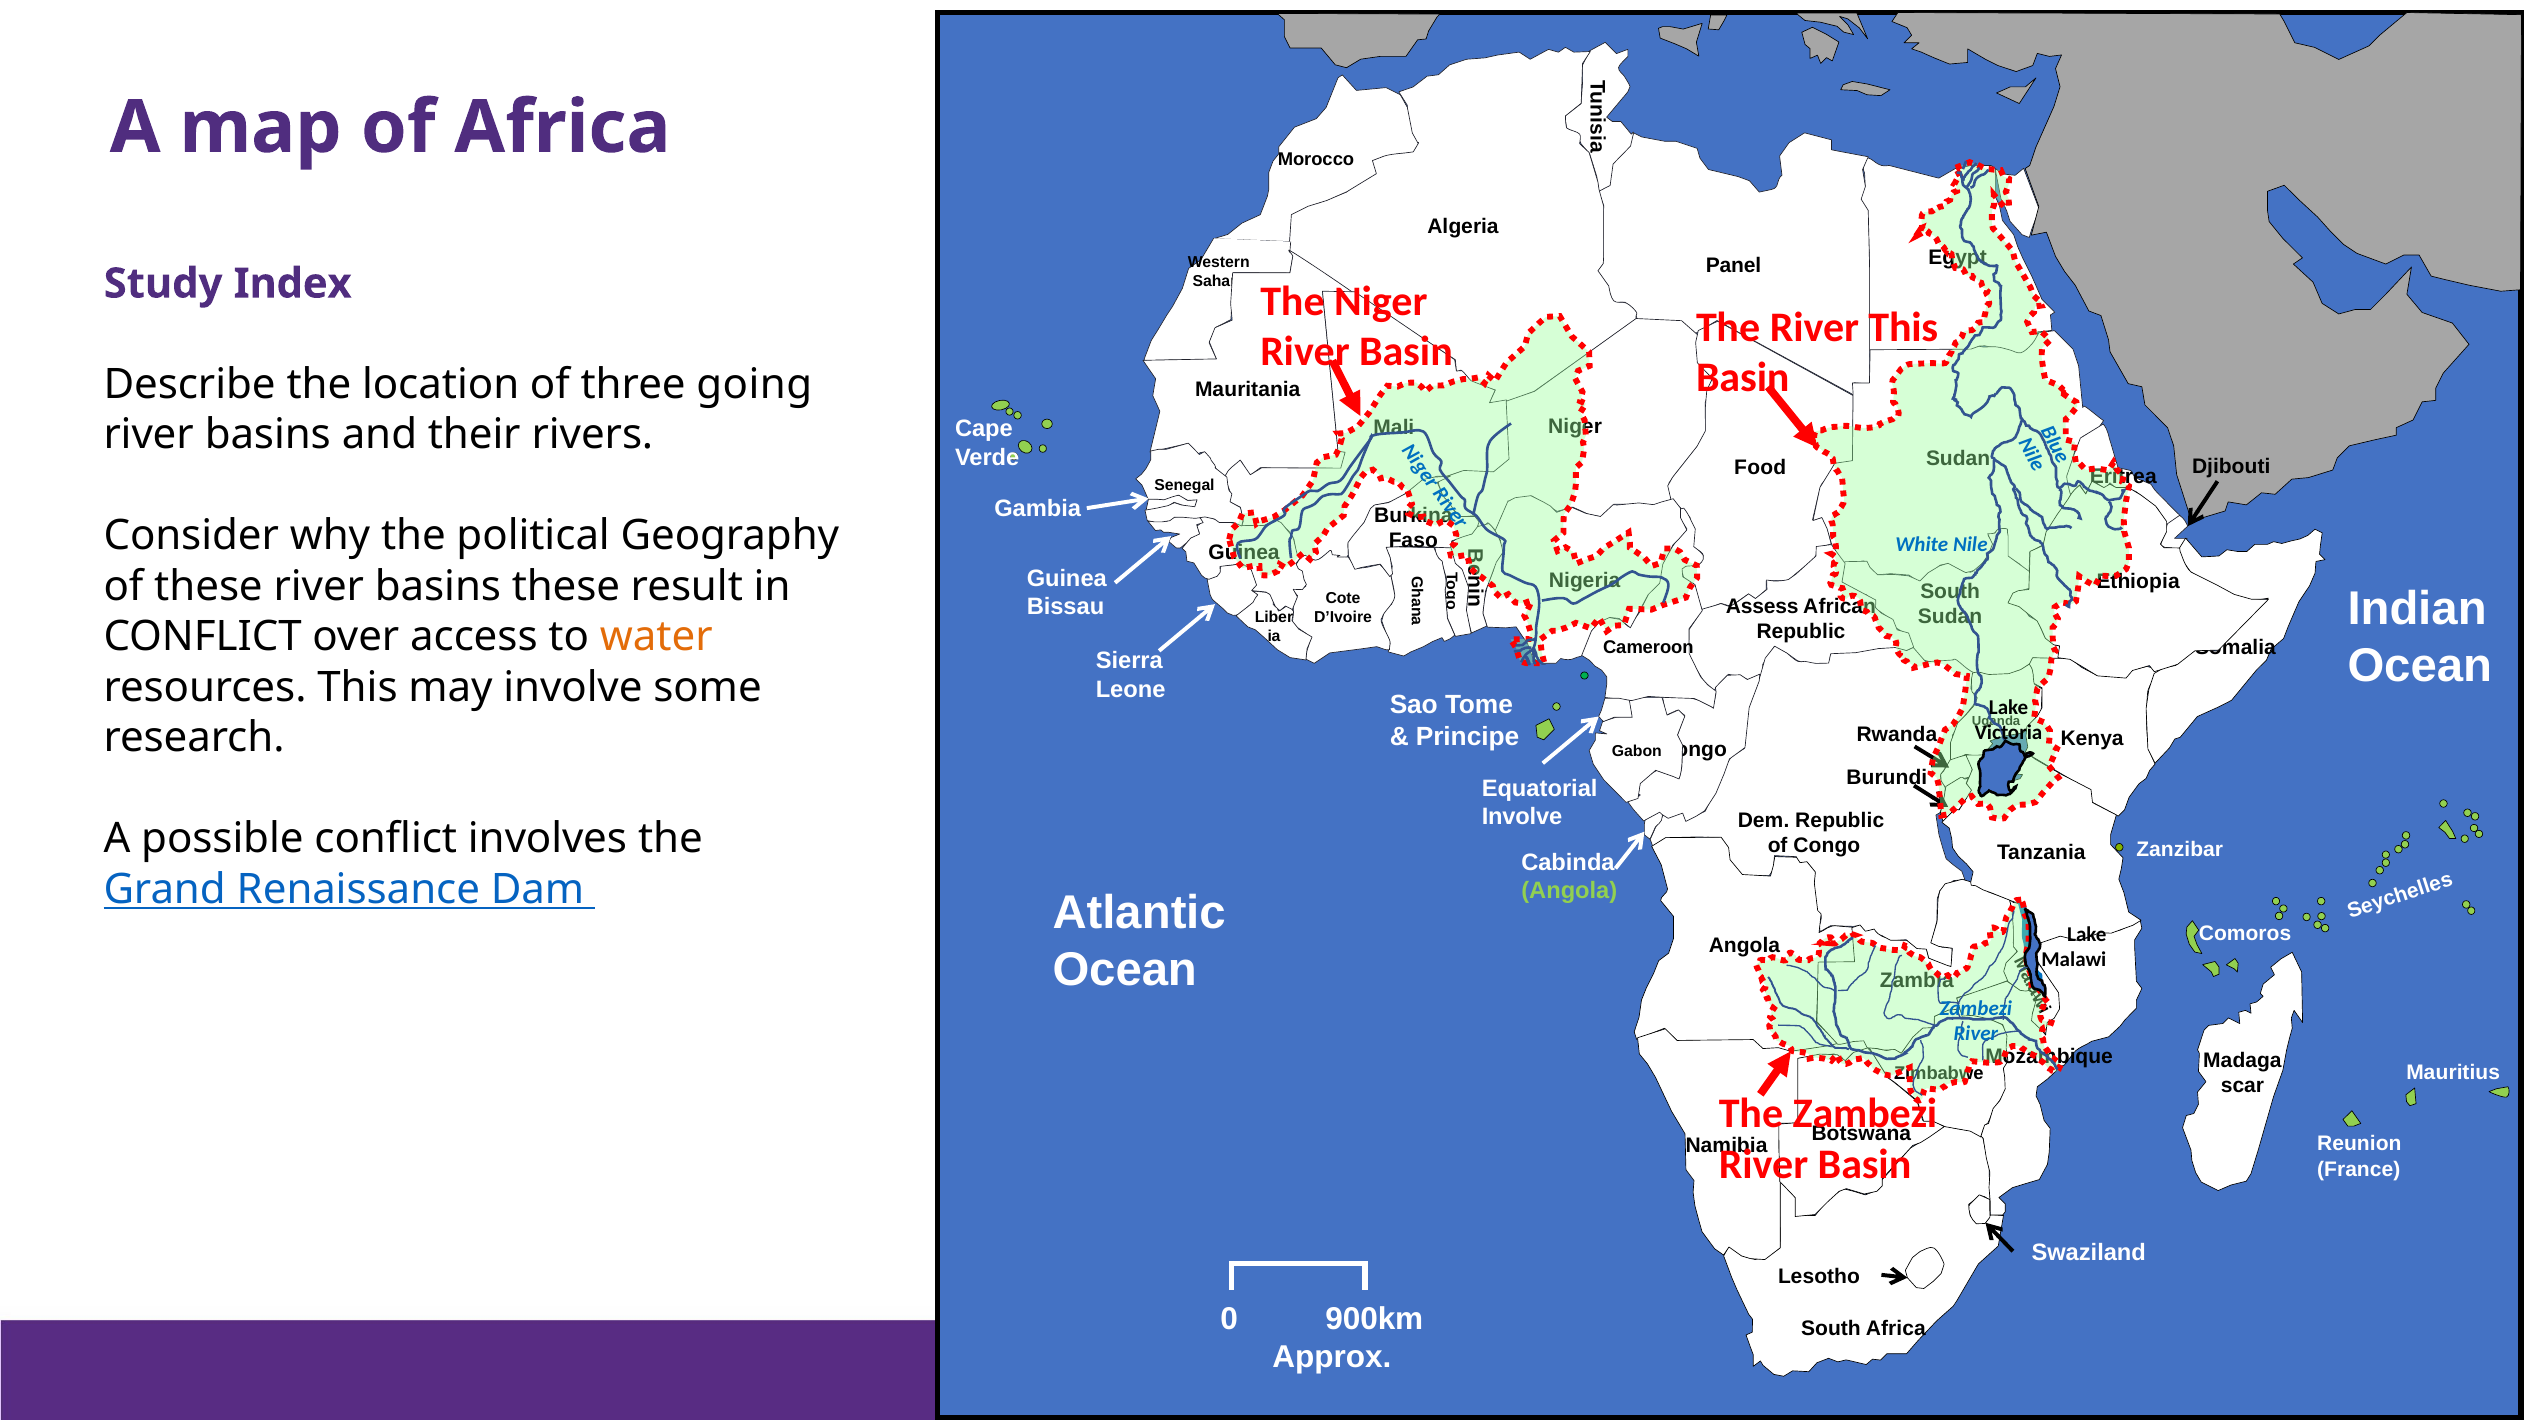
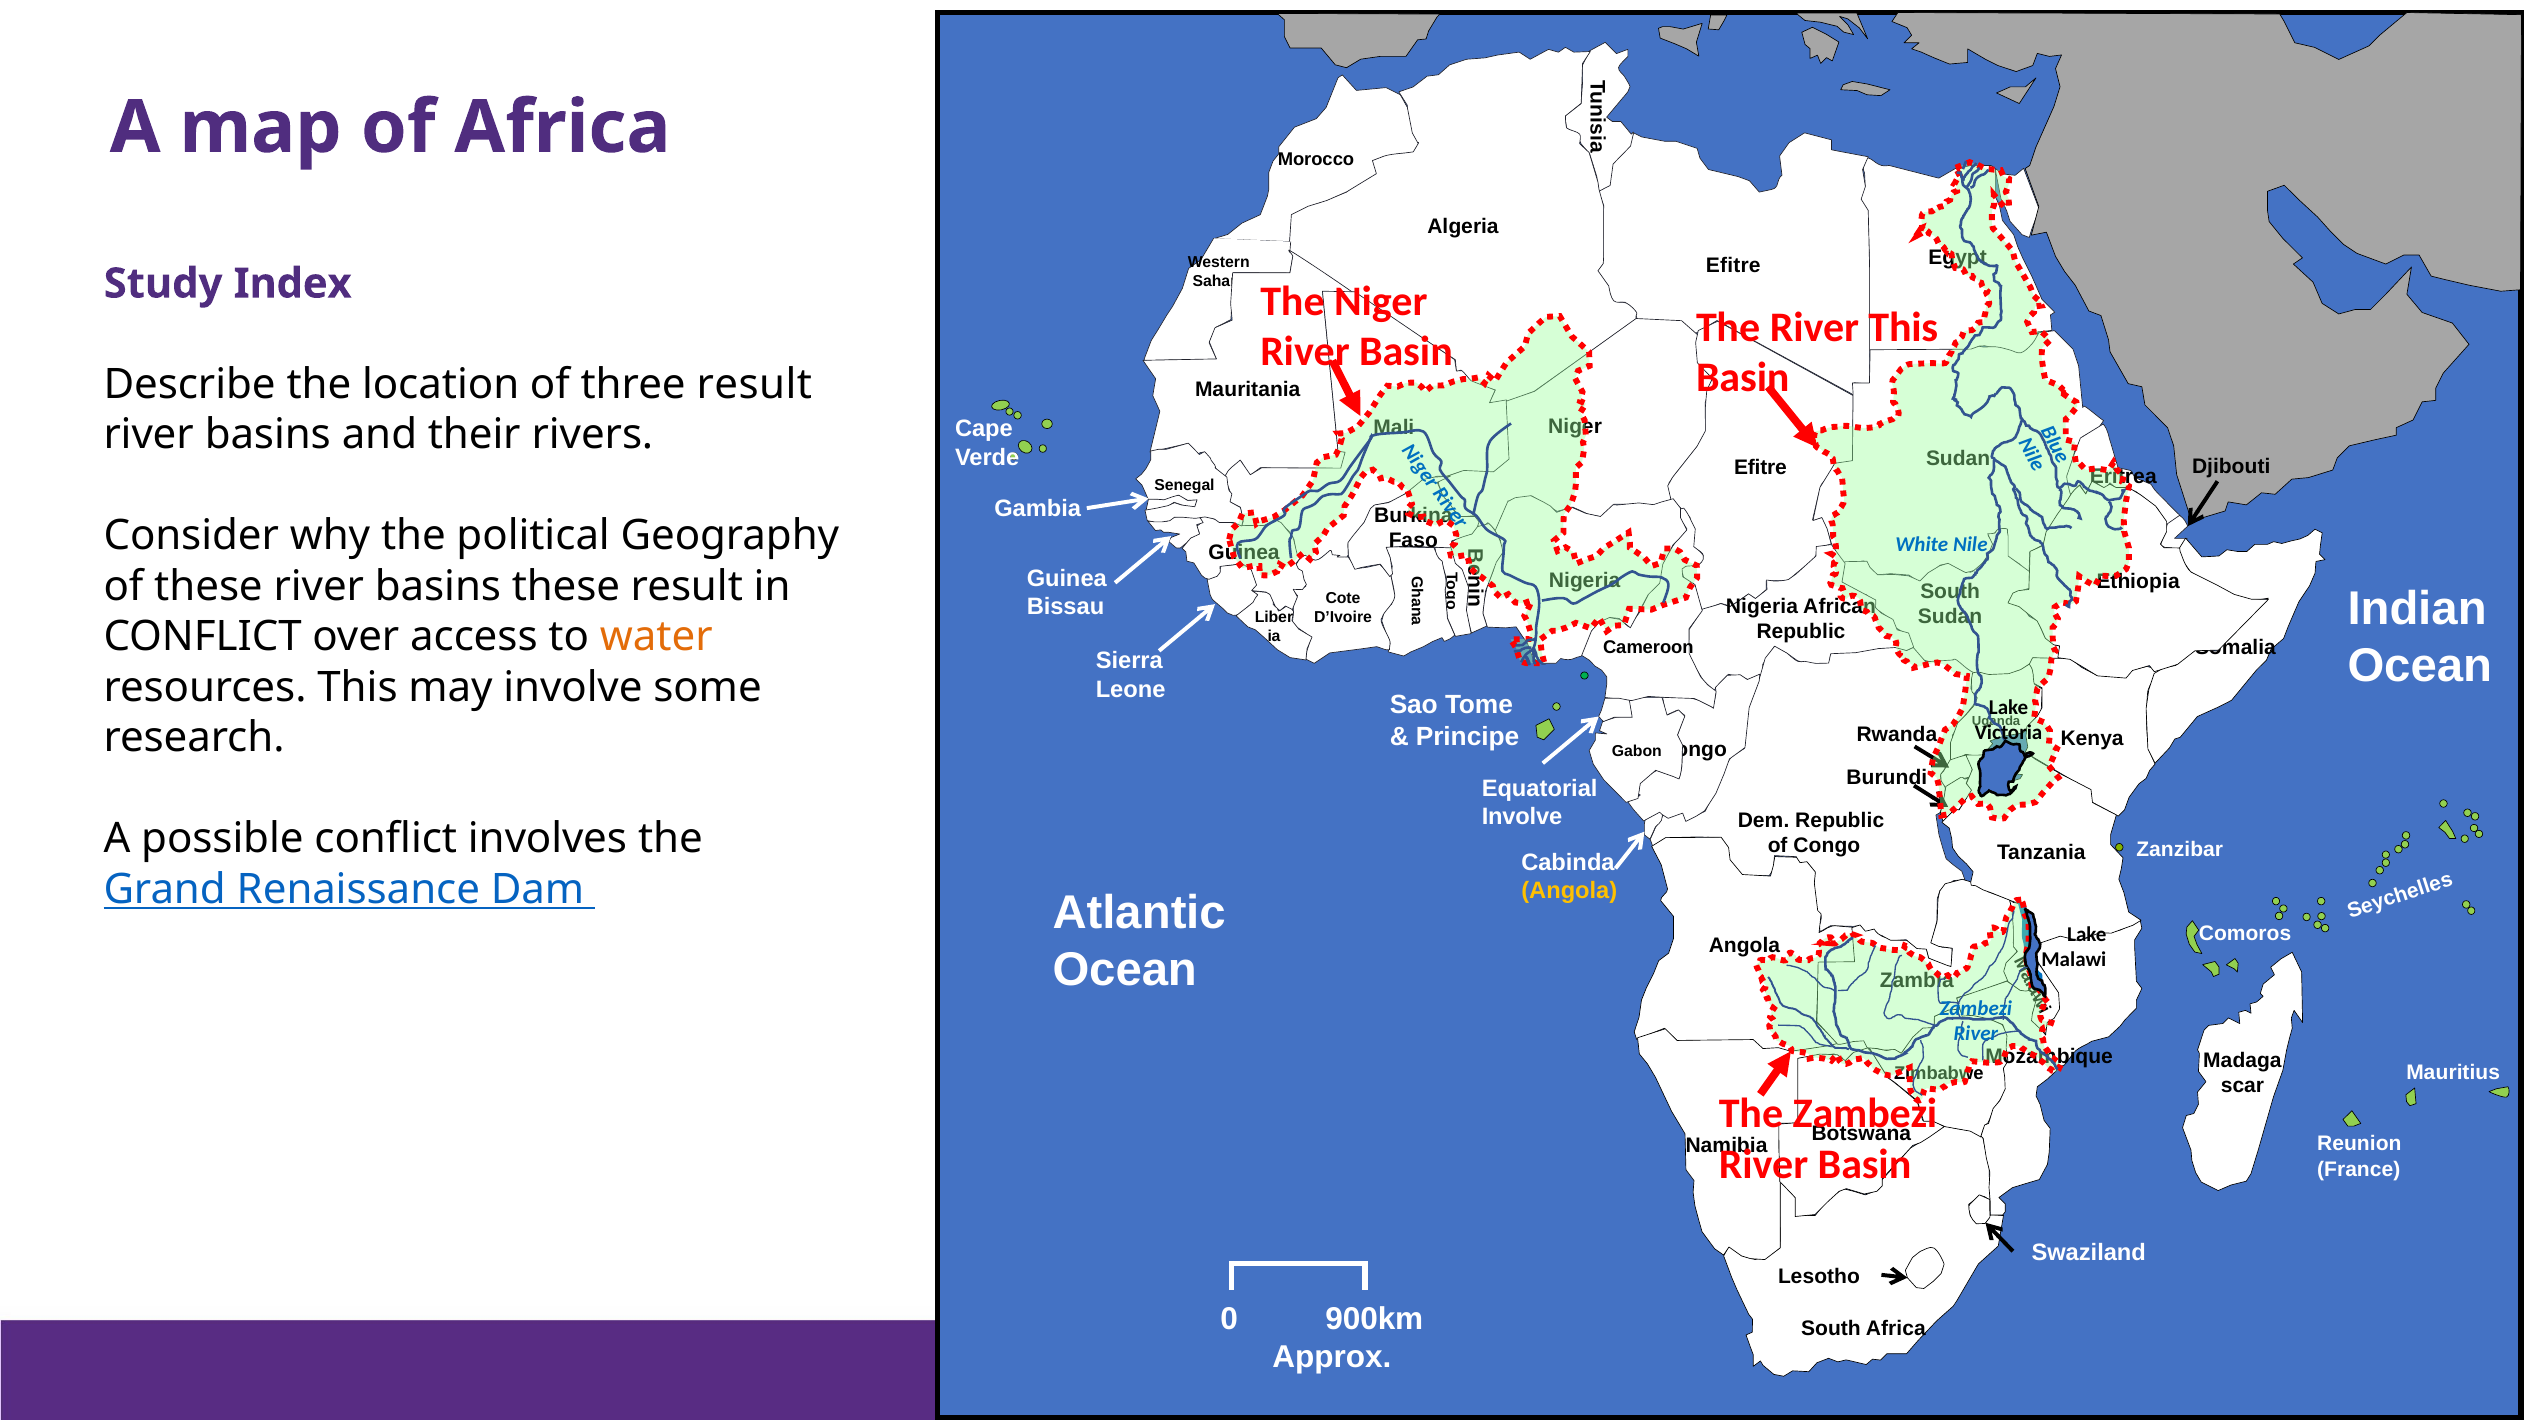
Panel: Panel -> Efitre (1733, 266)
three going: going -> result (754, 385)
Food: Food -> Efitre (1760, 467)
Assess: Assess -> Nigeria (1762, 606)
Angola colour: light green -> yellow (1569, 891)
